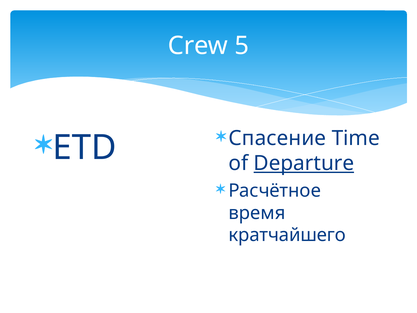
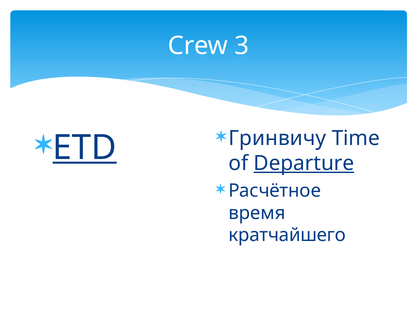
5: 5 -> 3 (242, 46)
Спасение: Спасение -> Гринвичу (277, 138)
ETD underline: none -> present (85, 148)
